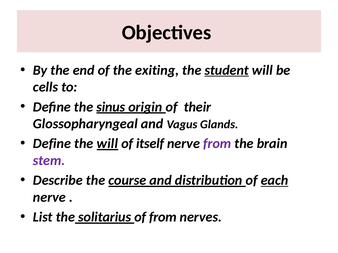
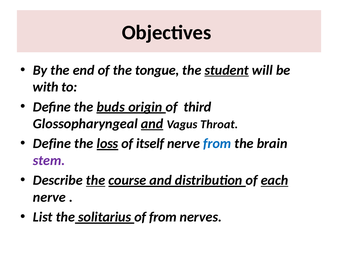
exiting: exiting -> tongue (157, 70)
cells: cells -> with (46, 87)
sinus: sinus -> buds (111, 107)
their: their -> third (198, 107)
and underline: none -> present (152, 124)
Glands: Glands -> Throat (219, 125)
the will: will -> loss (107, 144)
from colour: purple -> blue (217, 144)
the underline: none -> present (96, 181)
